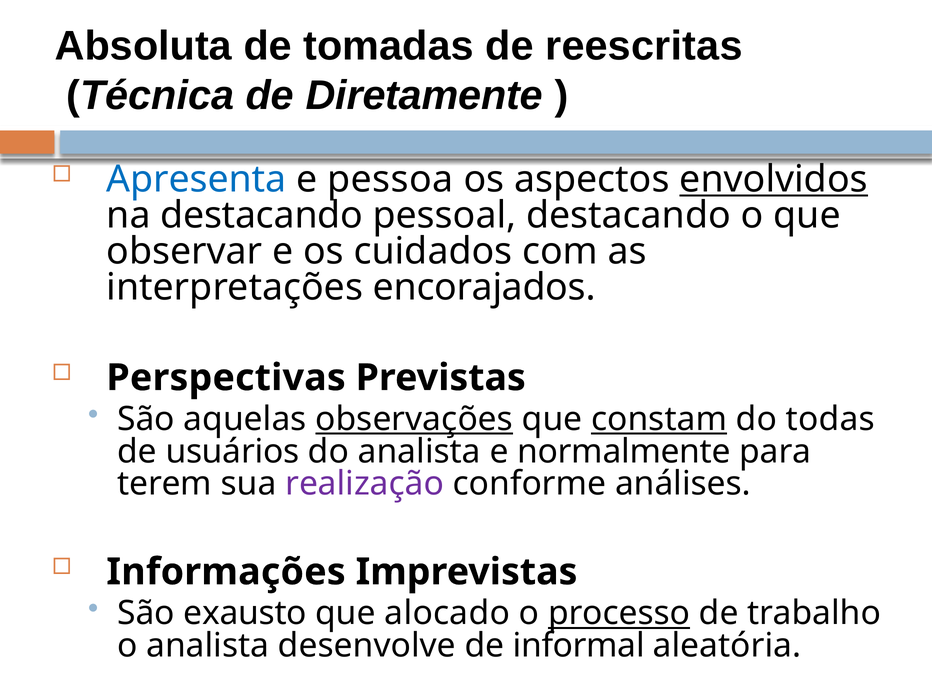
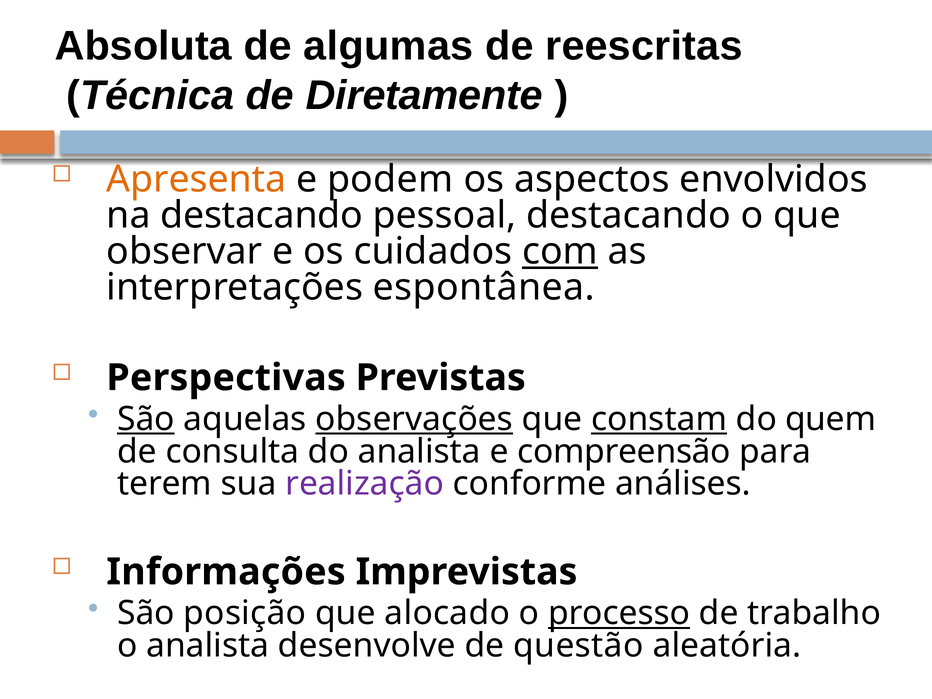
tomadas: tomadas -> algumas (388, 46)
Apresenta colour: blue -> orange (196, 179)
pessoa: pessoa -> podem (390, 179)
envolvidos underline: present -> none (774, 179)
com underline: none -> present (560, 252)
encorajados: encorajados -> espontânea (484, 288)
São underline: none -> present (146, 419)
todas: todas -> quem (831, 419)
usuários: usuários -> consulta (232, 451)
normalmente: normalmente -> compreensão (624, 451)
exausto: exausto -> posição (245, 613)
informal: informal -> questão (578, 646)
